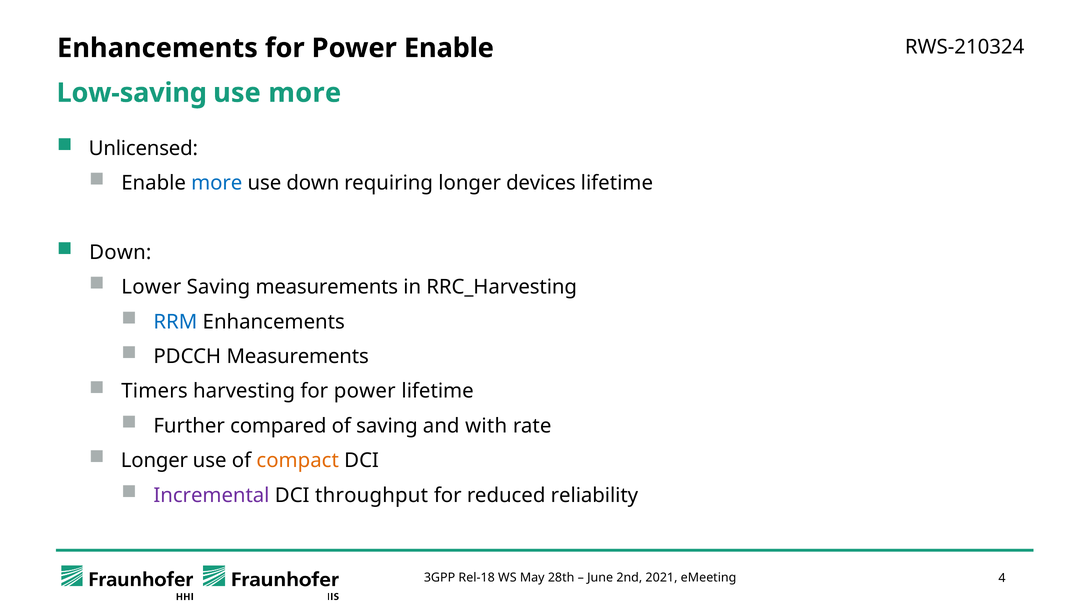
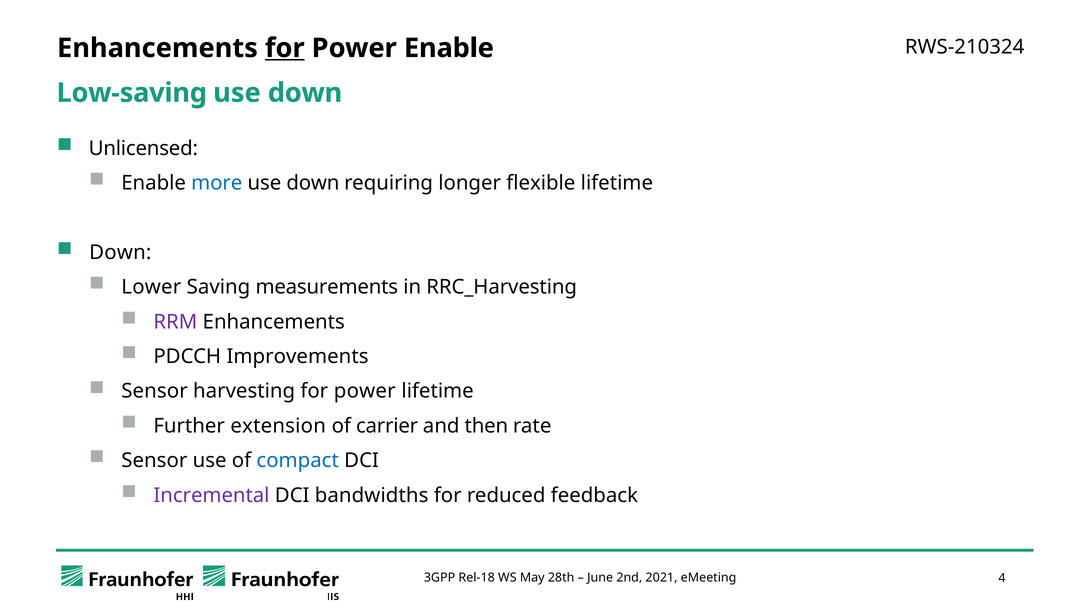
for underline: none -> present (285, 48)
more: more -> down (305, 93)
devices: devices -> flexible (541, 183)
RRM colour: blue -> purple (175, 322)
PDCCH Measurements: Measurements -> Improvements (298, 357)
Timers: Timers -> Sensor (155, 392)
compared: compared -> extension (278, 426)
of saving: saving -> carrier (387, 426)
with: with -> then (486, 426)
Longer: Longer -> Sensor (154, 461)
compact colour: orange -> blue (298, 461)
throughput: throughput -> bandwidths (372, 496)
reliability: reliability -> feedback (594, 496)
